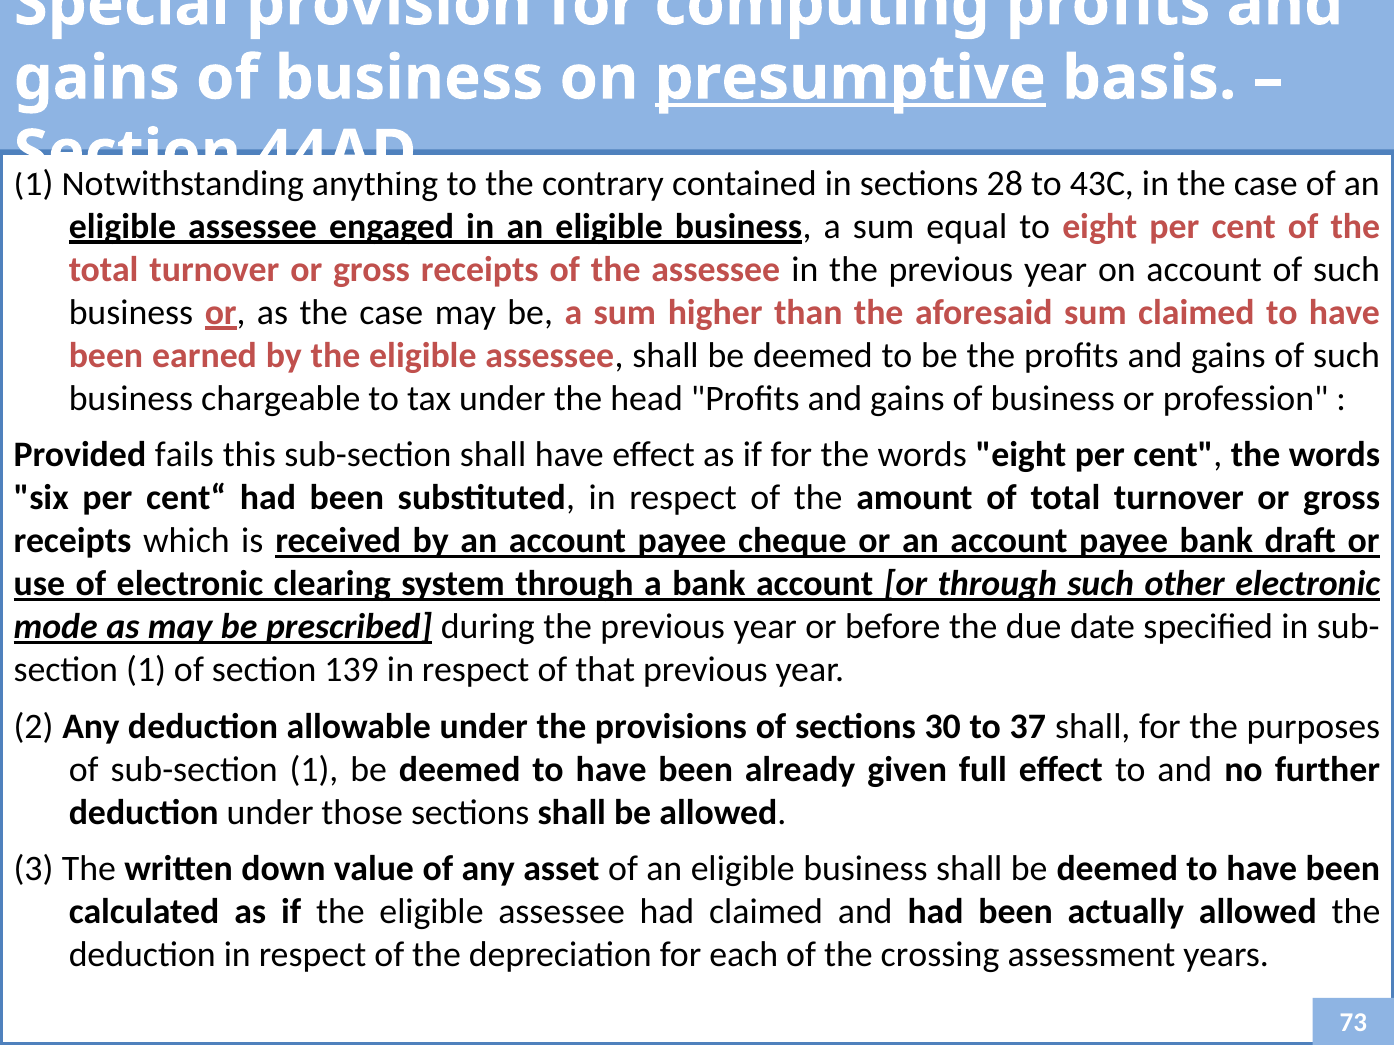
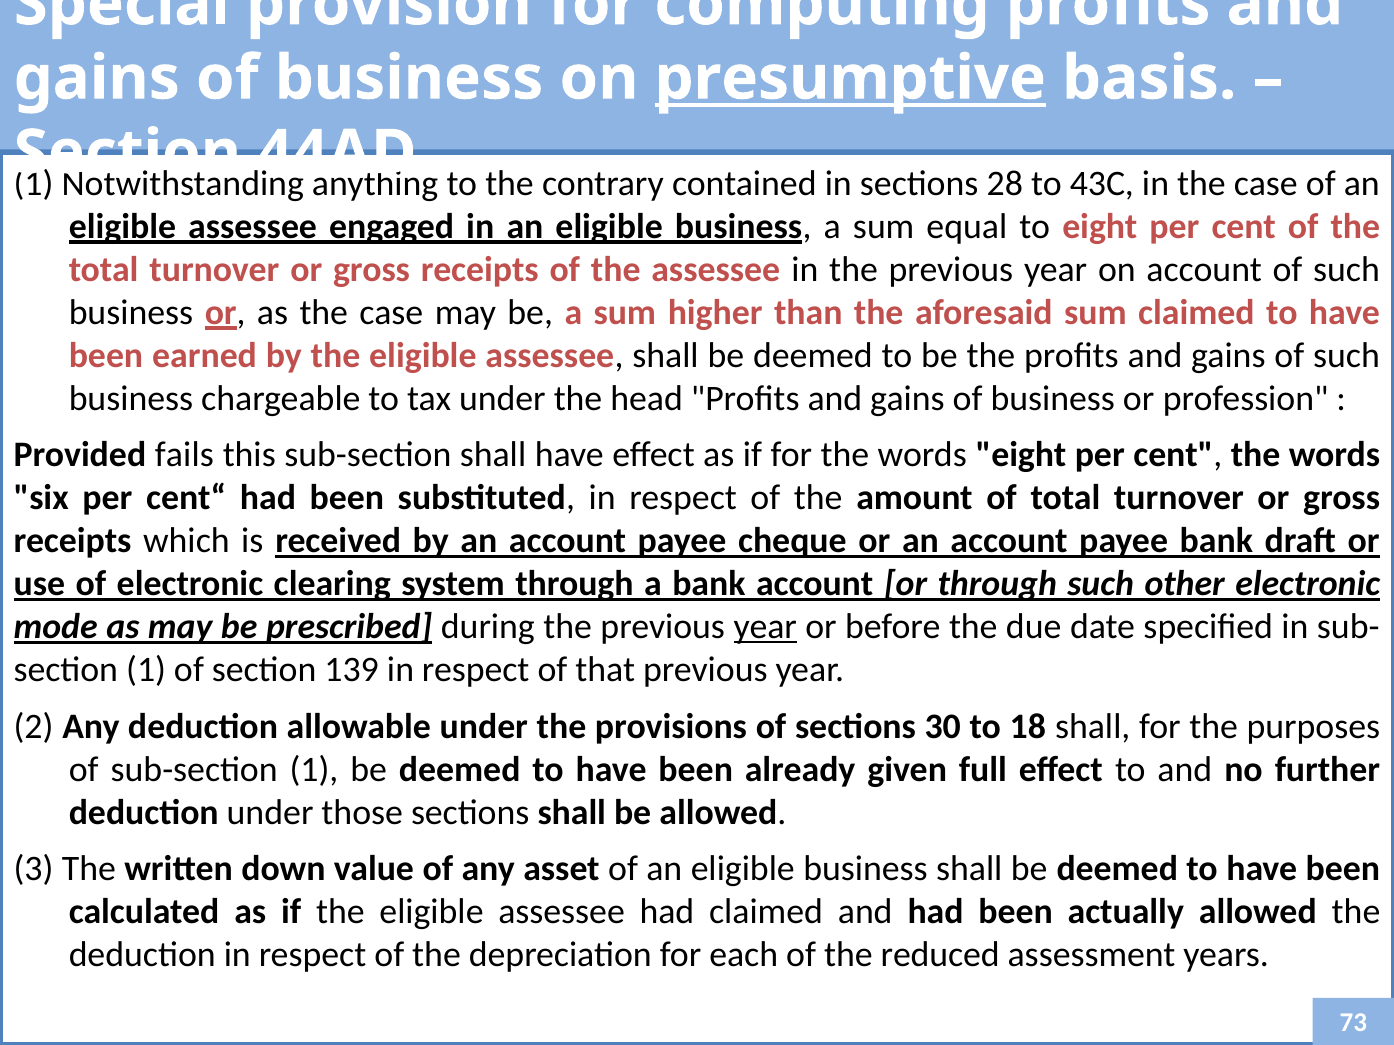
year underline: none -> present (765, 627)
37: 37 -> 18 (1028, 727)
crossing: crossing -> reduced (940, 955)
